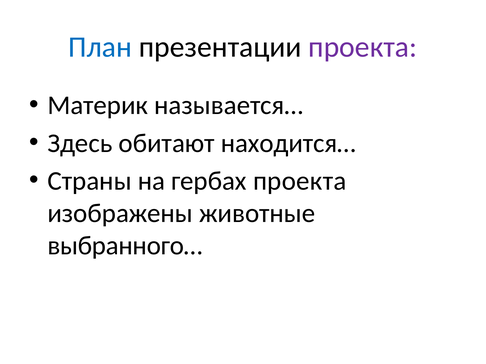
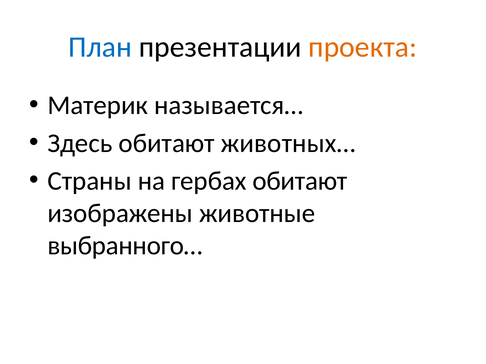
проекта colour: purple -> orange (363, 47)
находится…: находится… -> животных… (288, 143)
гербах проекта: проекта -> обитают (300, 181)
